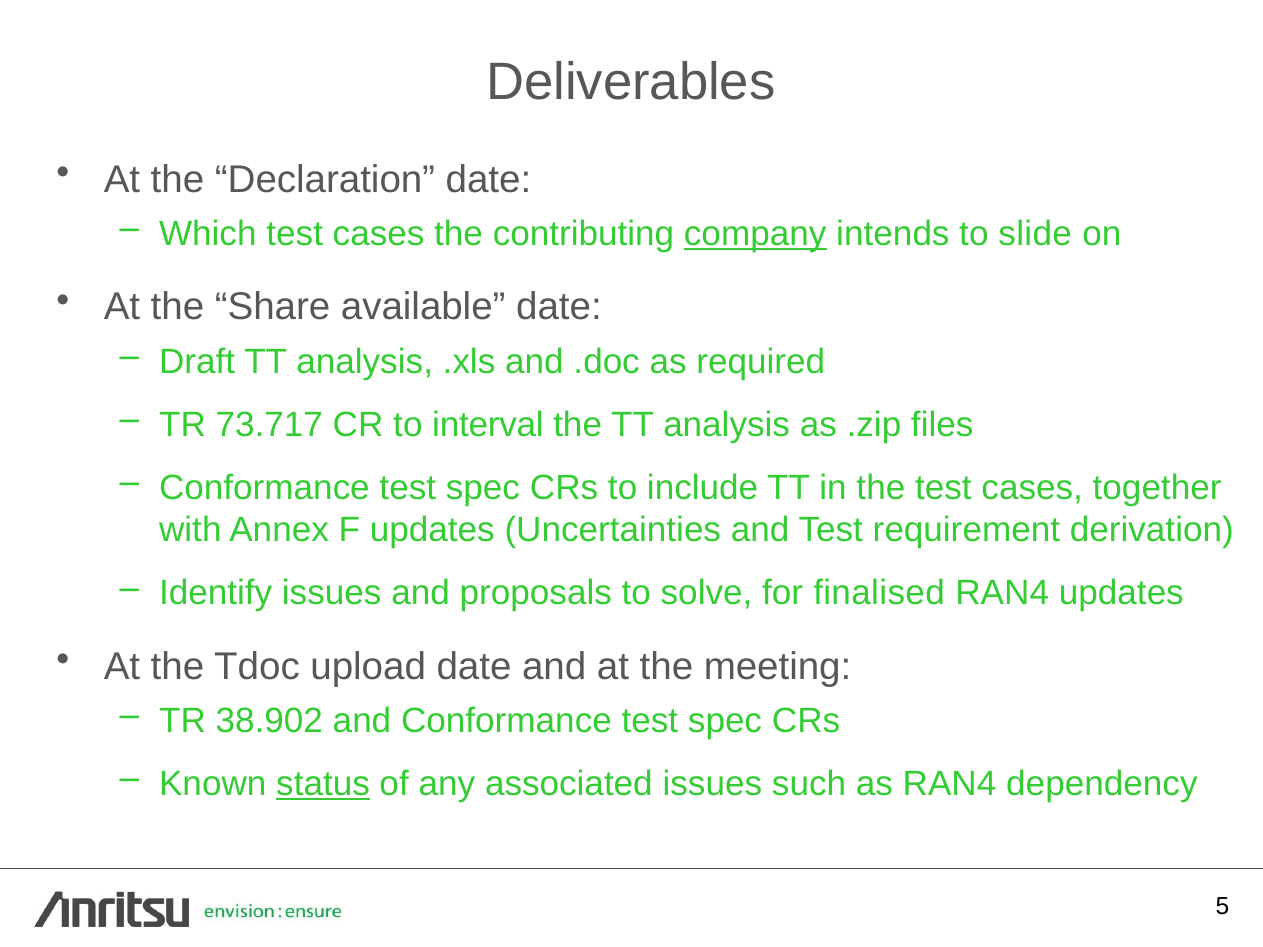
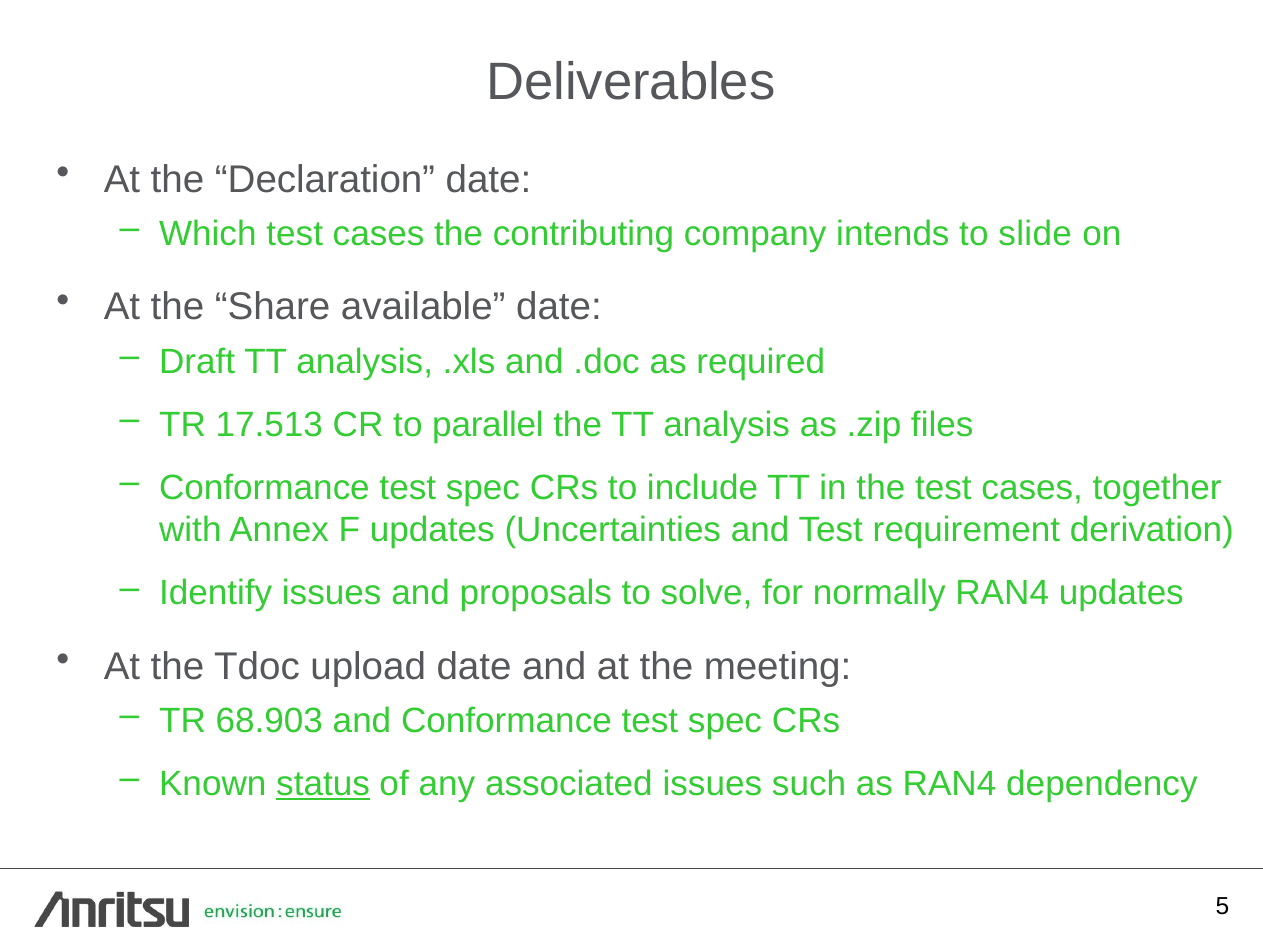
company underline: present -> none (755, 234)
73.717: 73.717 -> 17.513 (269, 425)
interval: interval -> parallel (488, 425)
finalised: finalised -> normally (879, 593)
38.902: 38.902 -> 68.903 (269, 721)
